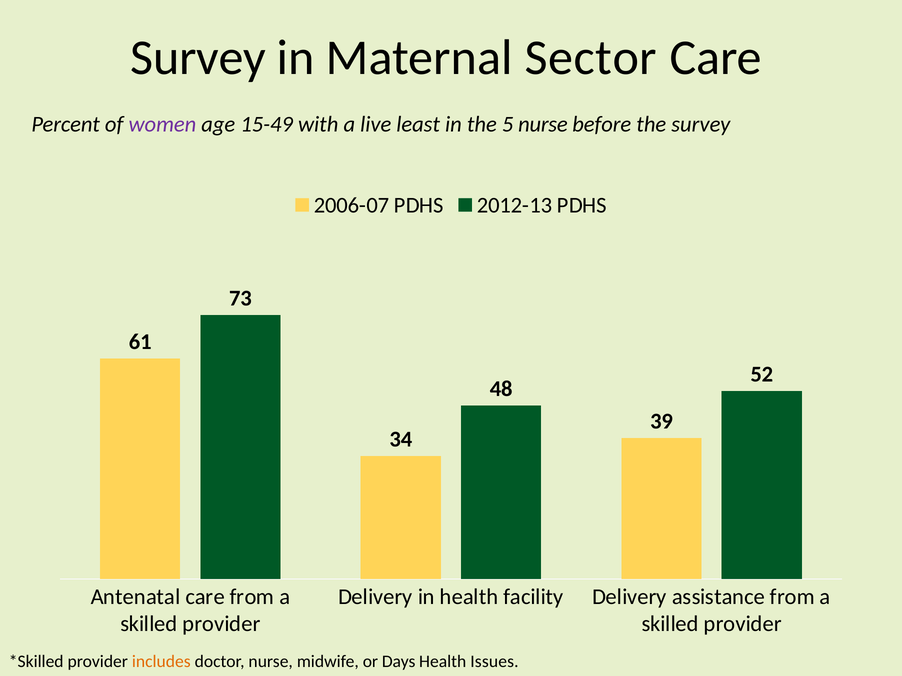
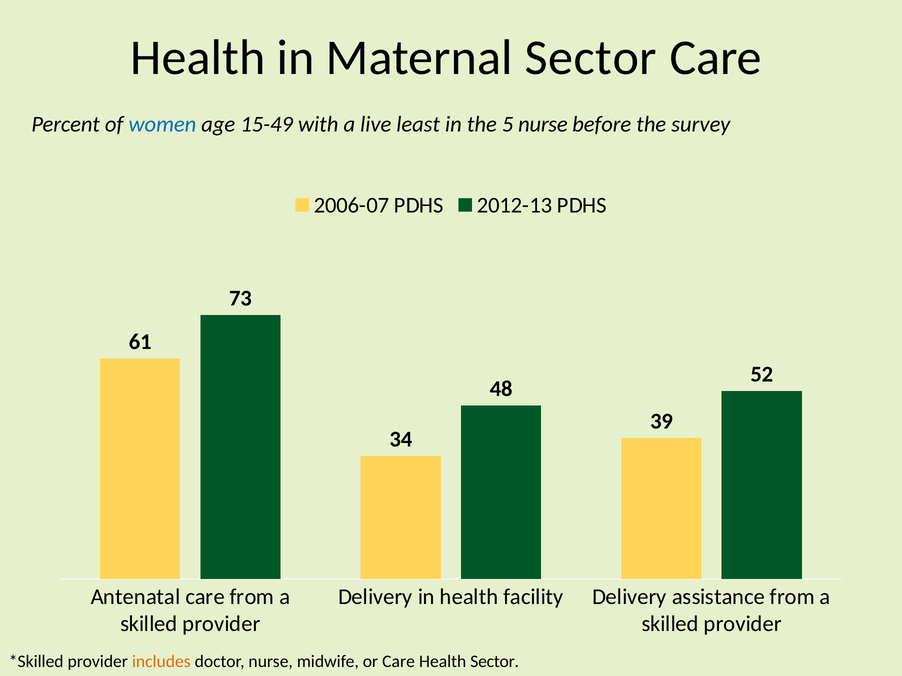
Survey: Survey -> Health (198, 58)
women colour: purple -> blue (162, 124)
or Days: Days -> Care (399, 662)
Health Issues: Issues -> Sector (495, 662)
